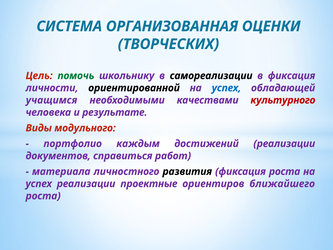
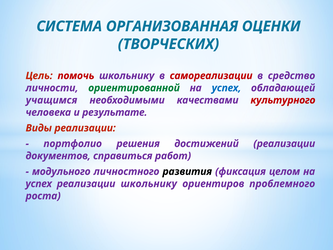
помочь colour: green -> red (76, 76)
самореализации colour: black -> red (211, 76)
в фиксация: фиксация -> средство (292, 76)
ориентированной colour: black -> green (134, 88)
Виды модульного: модульного -> реализации (85, 128)
каждым: каждым -> решения (138, 144)
материала: материала -> модульного (61, 171)
фиксация роста: роста -> целом (285, 171)
реализации проектные: проектные -> школьнику (149, 184)
ближайшего: ближайшего -> проблемного (282, 184)
